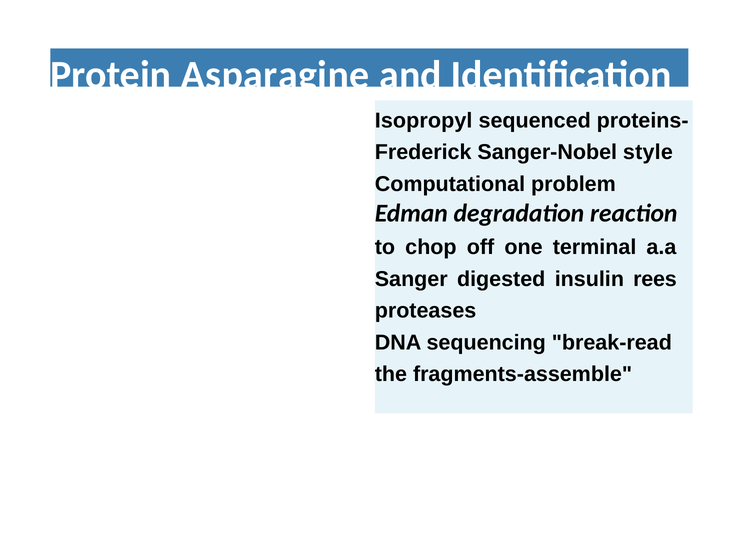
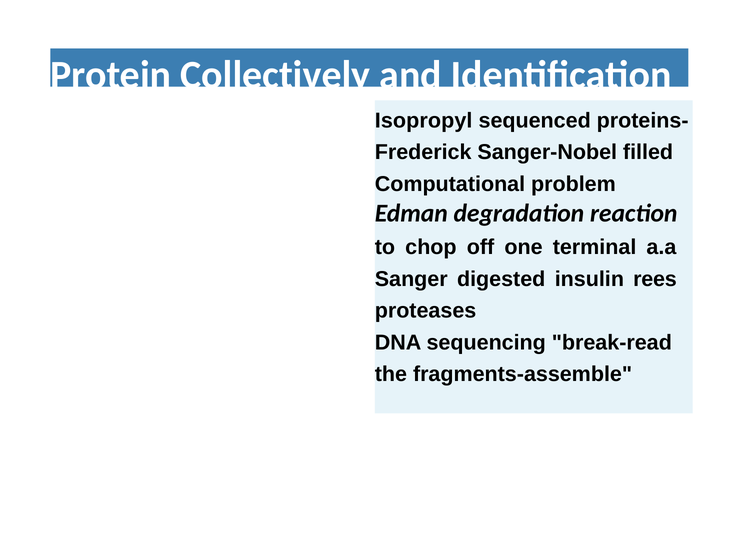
Asparagine: Asparagine -> Collectively (275, 75)
style: style -> filled (648, 152)
